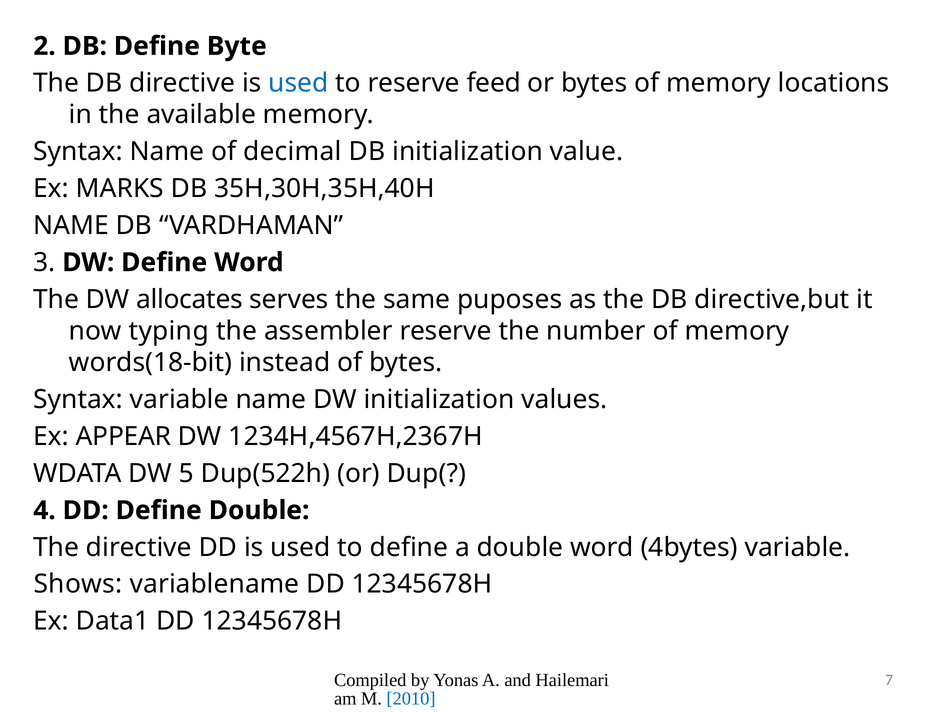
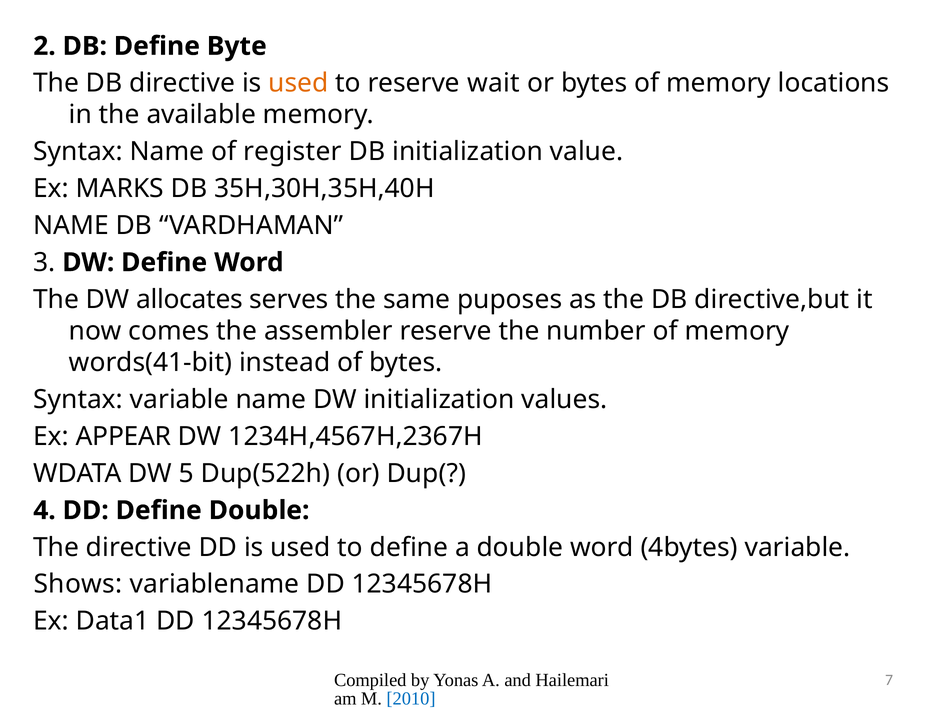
used colour: blue -> orange (298, 83)
feed: feed -> wait (494, 83)
decimal: decimal -> register (292, 152)
typing: typing -> comes (169, 331)
words(18-bit: words(18-bit -> words(41-bit (151, 363)
